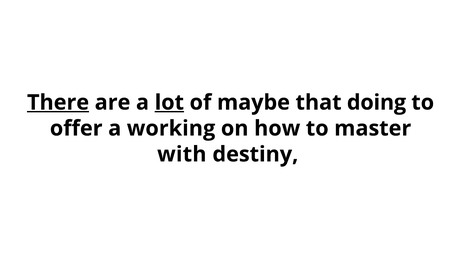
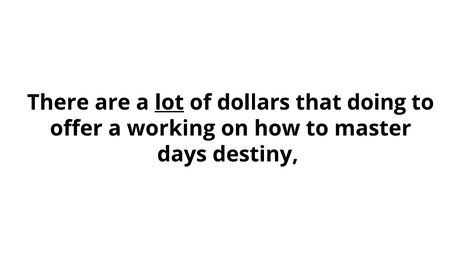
There underline: present -> none (58, 103)
maybe: maybe -> dollars (254, 103)
with: with -> days (182, 154)
